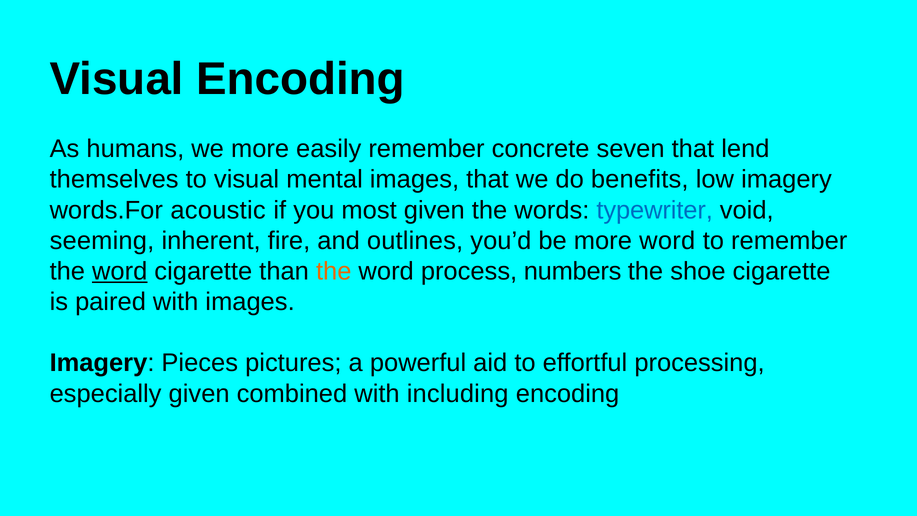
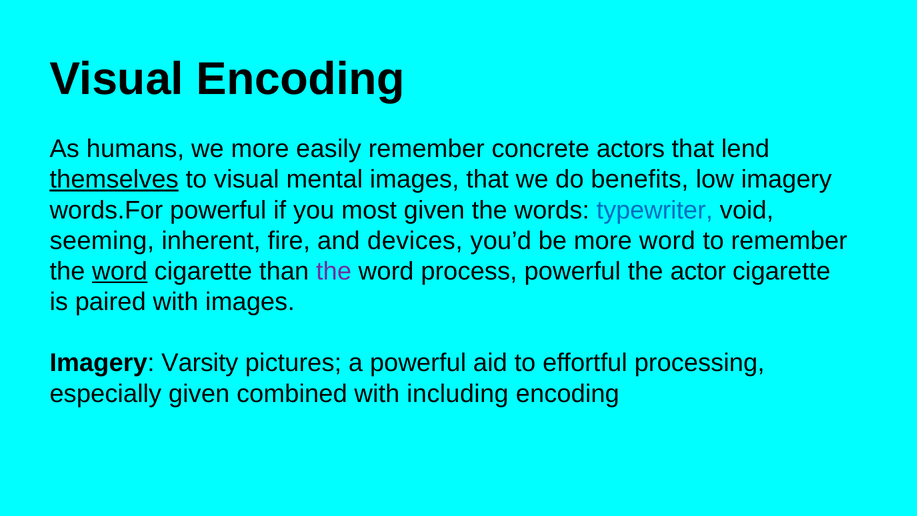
seven: seven -> actors (631, 149)
themselves underline: none -> present (114, 179)
words.For acoustic: acoustic -> powerful (218, 210)
outlines: outlines -> devices (415, 241)
the colour: orange -> purple (334, 271)
process numbers: numbers -> powerful (572, 271)
shoe: shoe -> actor (698, 271)
Pieces: Pieces -> Varsity (200, 363)
